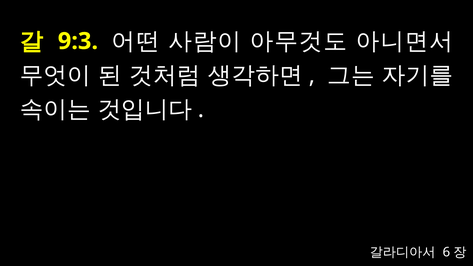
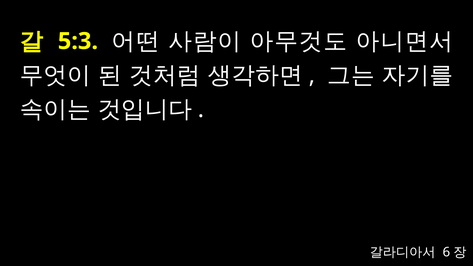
9:3: 9:3 -> 5:3 (78, 41)
